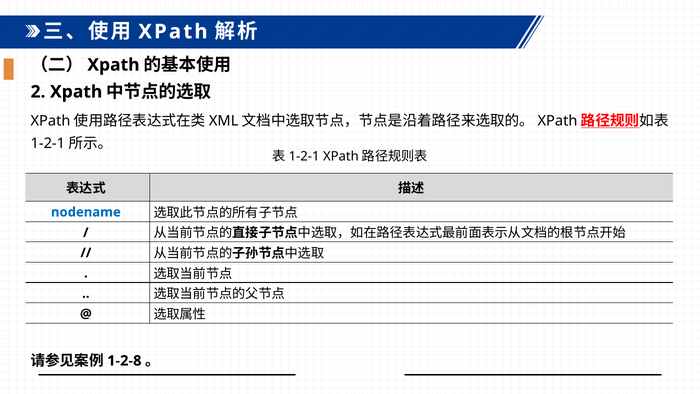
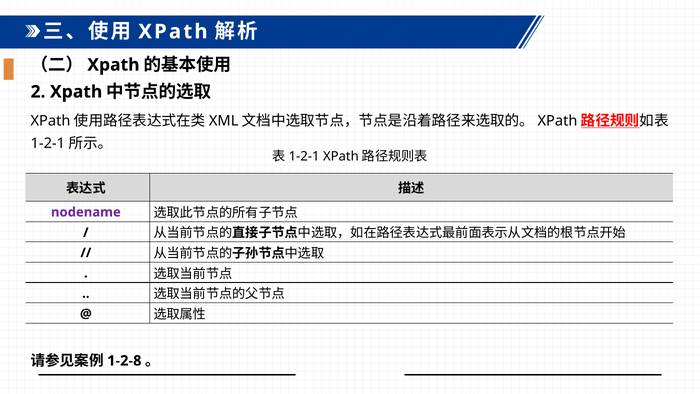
nodename colour: blue -> purple (86, 212)
